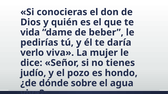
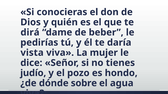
vida: vida -> dirá (30, 33)
verlo: verlo -> vista (32, 53)
